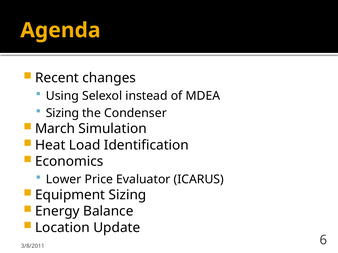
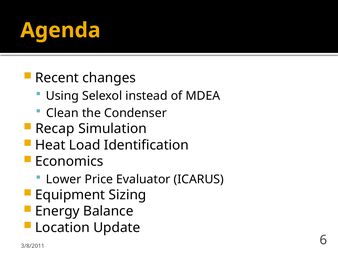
Sizing: Sizing -> Clean (62, 113)
March: March -> Recap (55, 129)
